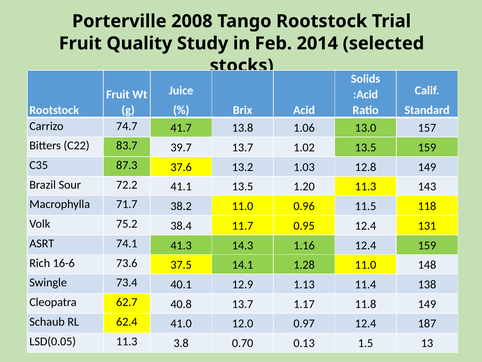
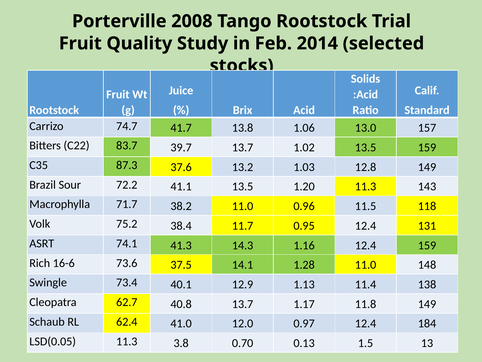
187: 187 -> 184 (427, 323)
